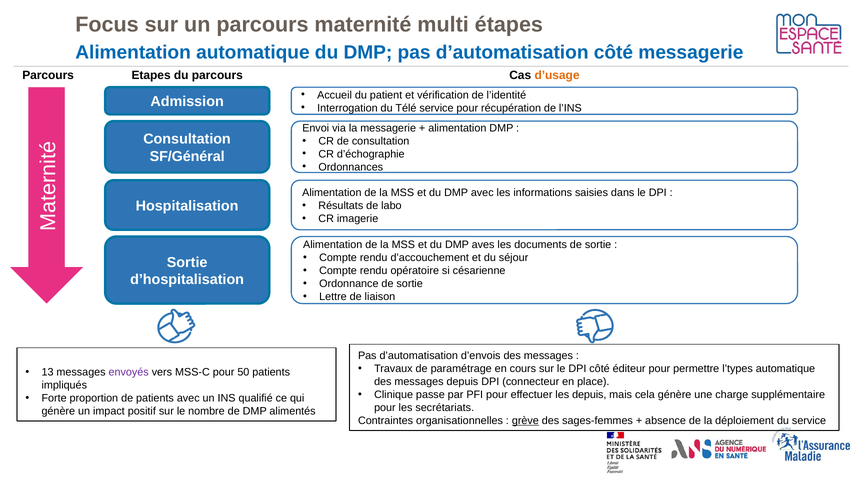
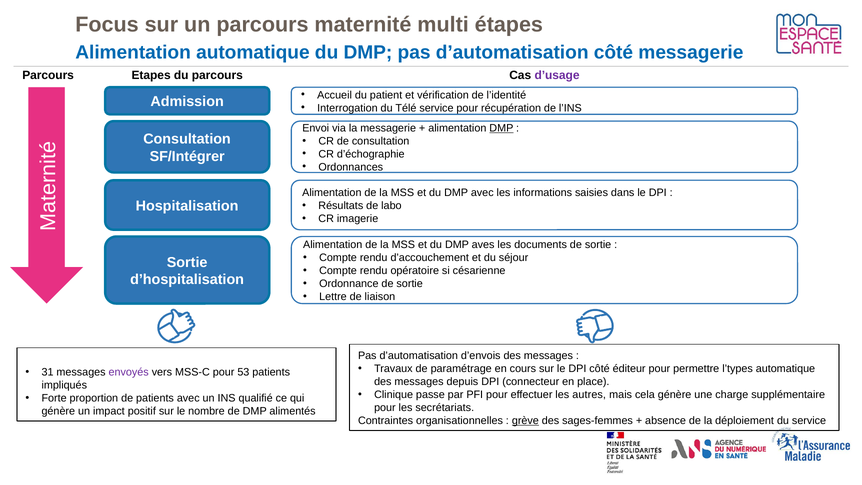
d’usage colour: orange -> purple (557, 75)
DMP underline: none -> present (501, 128)
SF/Général: SF/Général -> SF/Intégrer (187, 156)
13: 13 -> 31 (48, 372)
50: 50 -> 53 (243, 372)
les depuis: depuis -> autres (589, 395)
